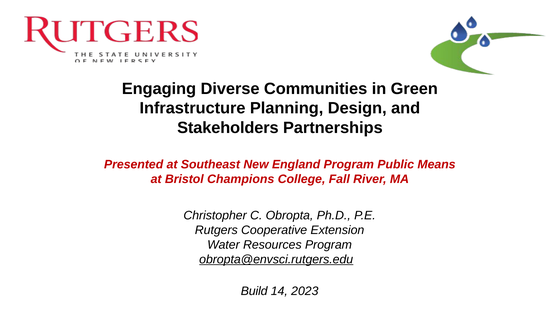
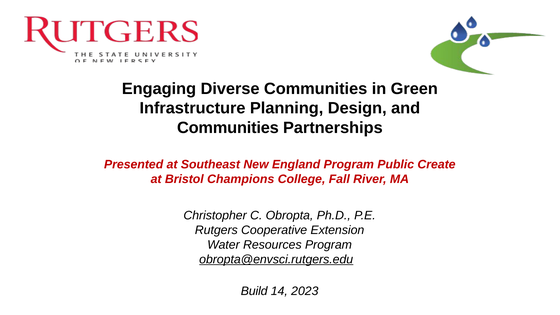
Stakeholders: Stakeholders -> Communities (228, 128)
Means: Means -> Create (437, 164)
